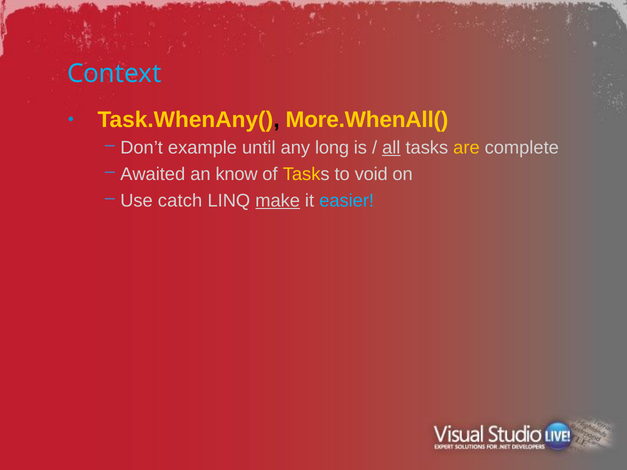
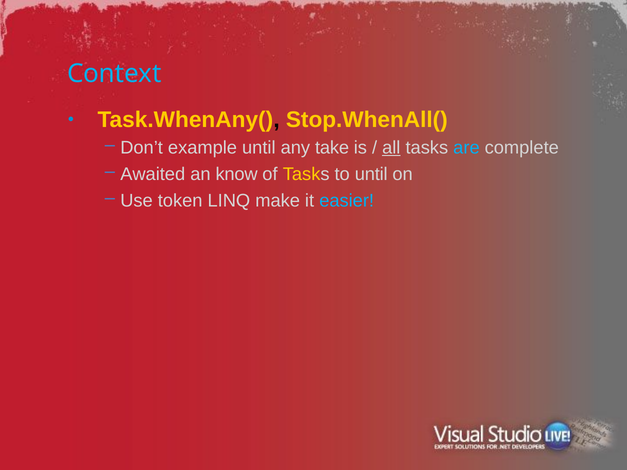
More.WhenAll(: More.WhenAll( -> Stop.WhenAll( (367, 120)
long: long -> take (332, 148)
are colour: yellow -> light blue (466, 148)
to void: void -> until (371, 174)
catch: catch -> token (180, 201)
make underline: present -> none (278, 201)
